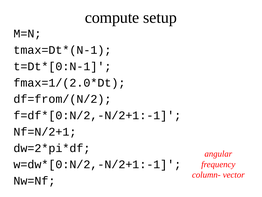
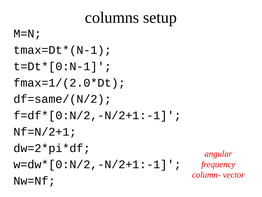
compute: compute -> columns (112, 17)
df=from/(N/2: df=from/(N/2 -> df=same/(N/2 (62, 99)
